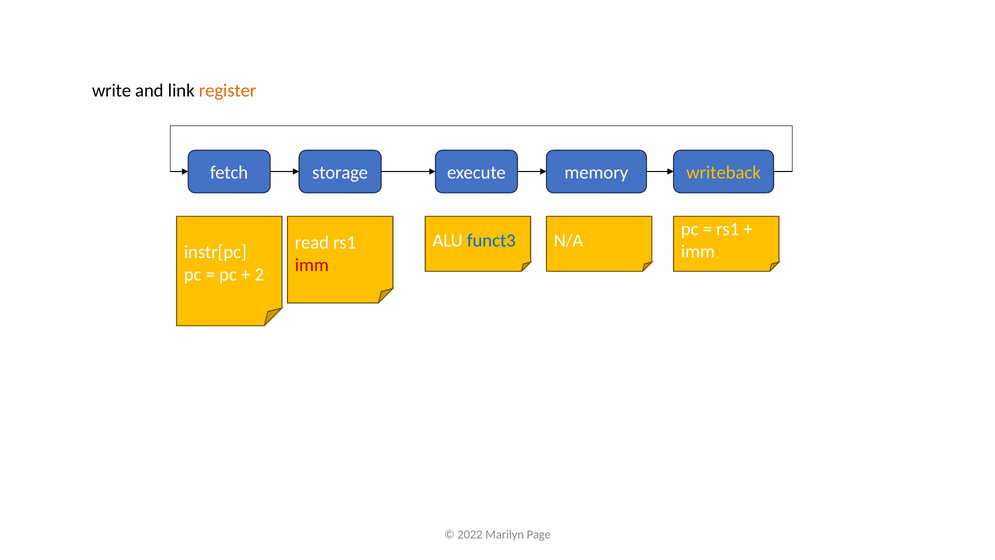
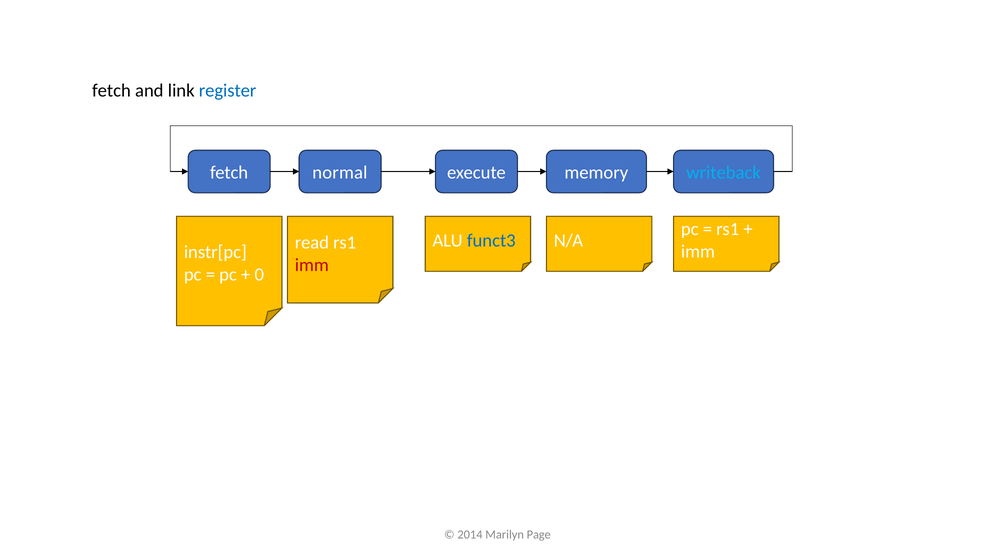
write: write -> fetch (111, 91)
register colour: orange -> blue (228, 91)
storage: storage -> normal (340, 173)
writeback colour: yellow -> light blue (724, 173)
2: 2 -> 0 (259, 275)
2022: 2022 -> 2014 (470, 534)
